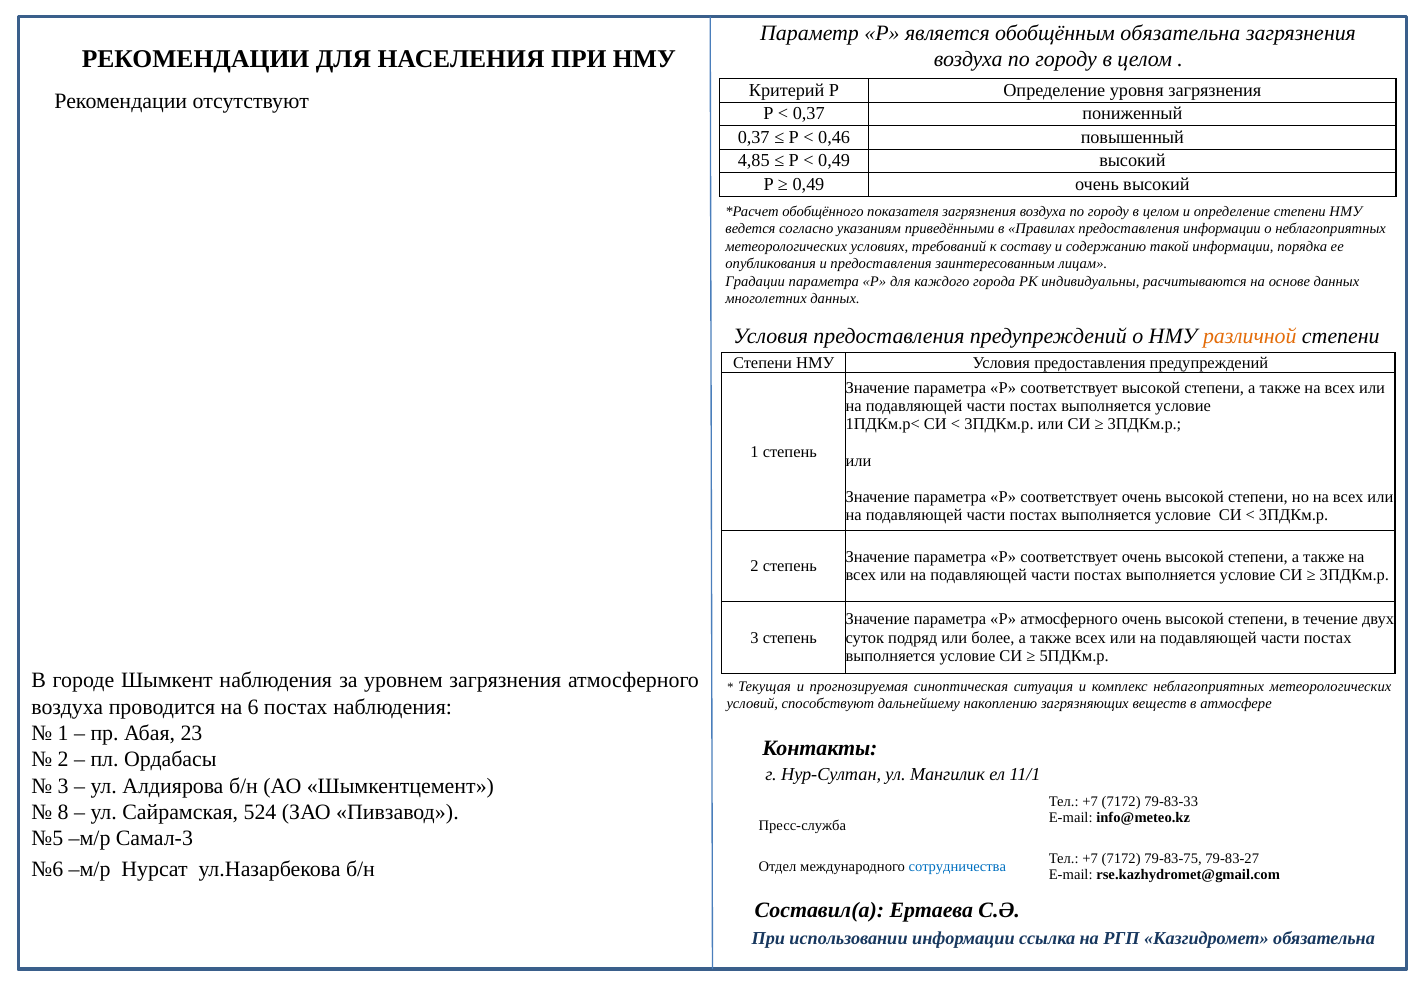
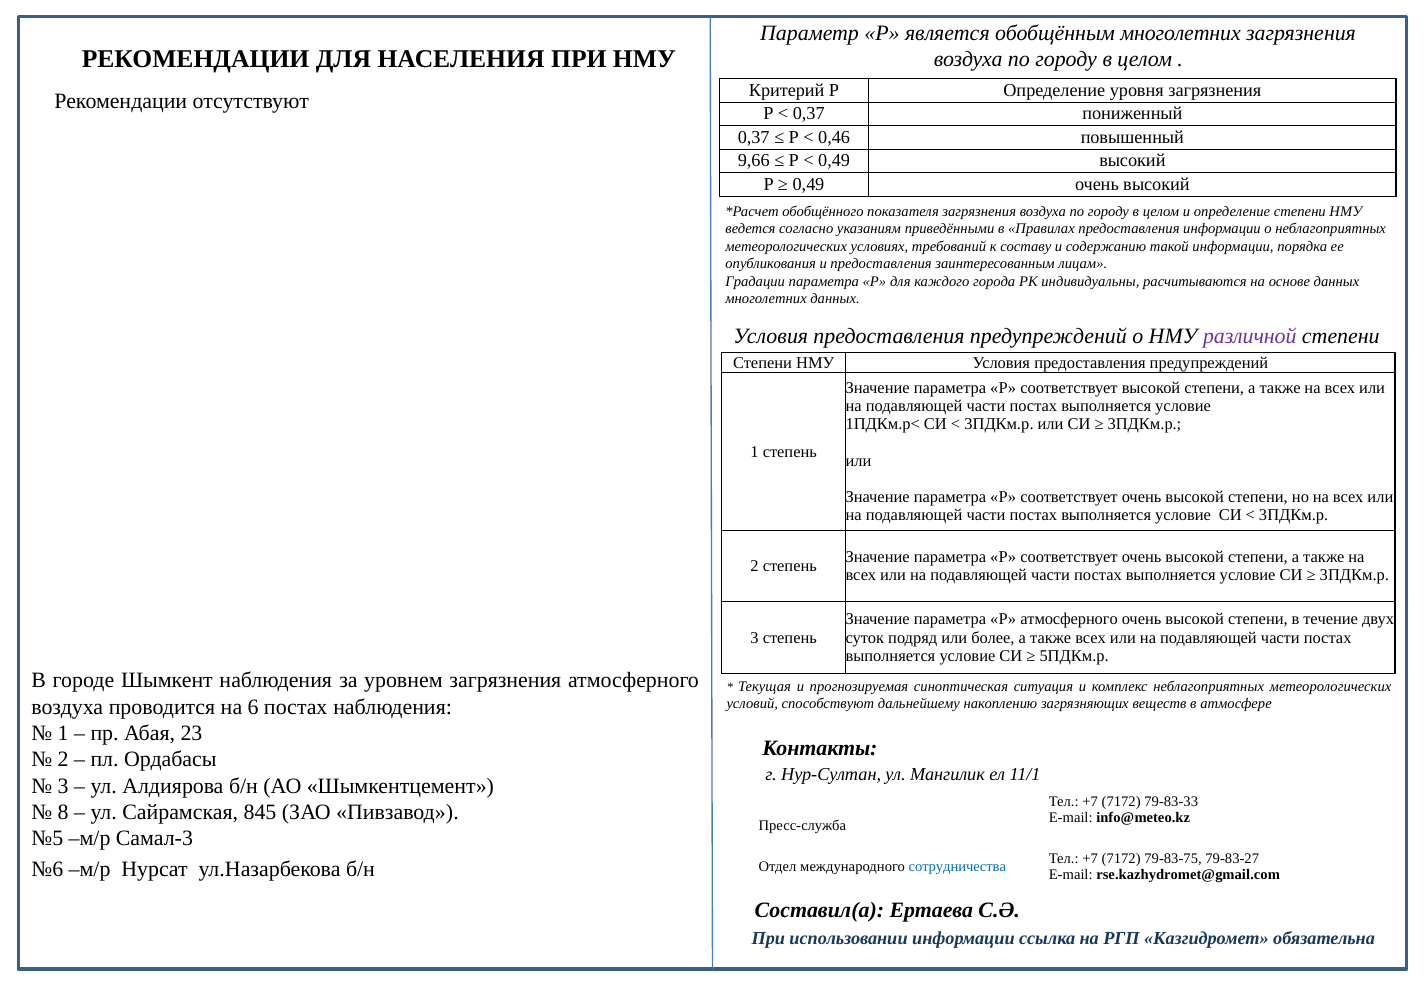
обобщённым обязательна: обязательна -> многолетних (1180, 33)
4,85: 4,85 -> 9,66 (754, 161)
различной colour: orange -> purple (1250, 336)
524: 524 -> 845 (260, 813)
